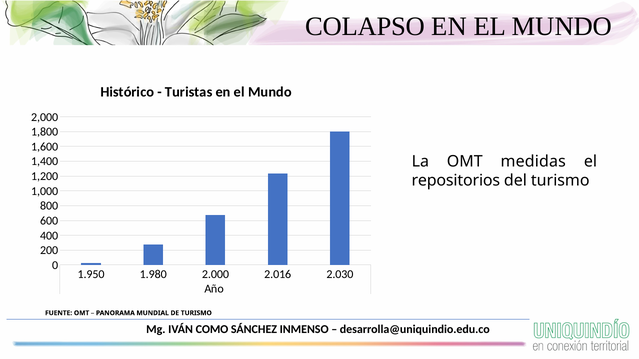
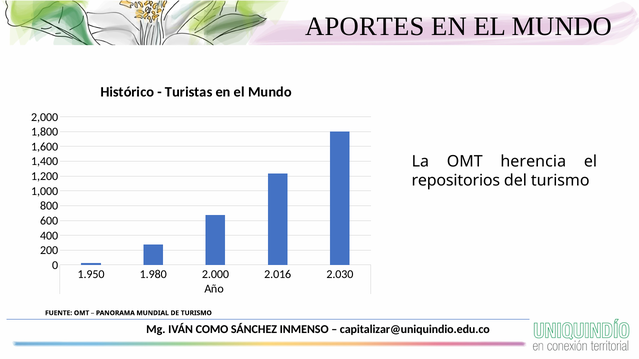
COLAPSO: COLAPSO -> APORTES (365, 26)
medidas: medidas -> herencia (533, 162)
desarrolla@uniquindio.edu.co: desarrolla@uniquindio.edu.co -> capitalizar@uniquindio.edu.co (415, 330)
